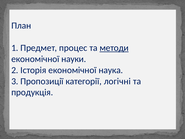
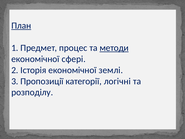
План underline: none -> present (21, 26)
науки: науки -> сфері (74, 59)
наука: наука -> землі (111, 70)
продукція: продукція -> розподілу (32, 92)
